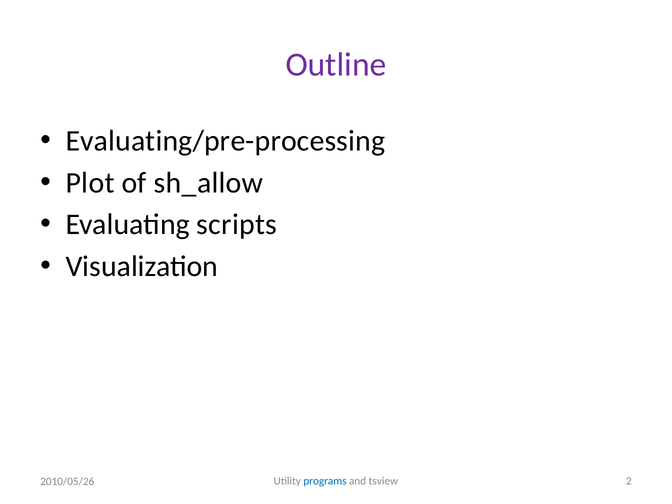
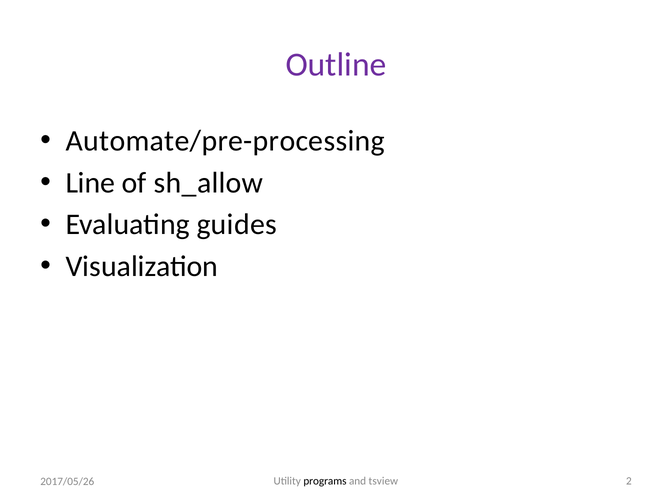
Evaluating/pre-processing: Evaluating/pre-processing -> Automate/pre-processing (225, 141)
Plot: Plot -> Line (90, 183)
scripts: scripts -> guides (237, 225)
programs colour: blue -> black (325, 481)
2010/05/26: 2010/05/26 -> 2017/05/26 (67, 481)
